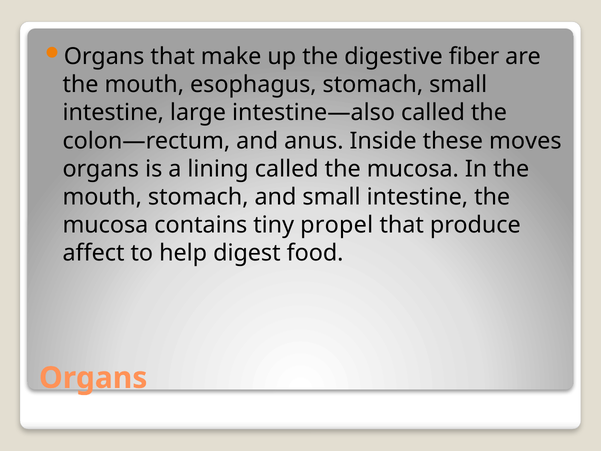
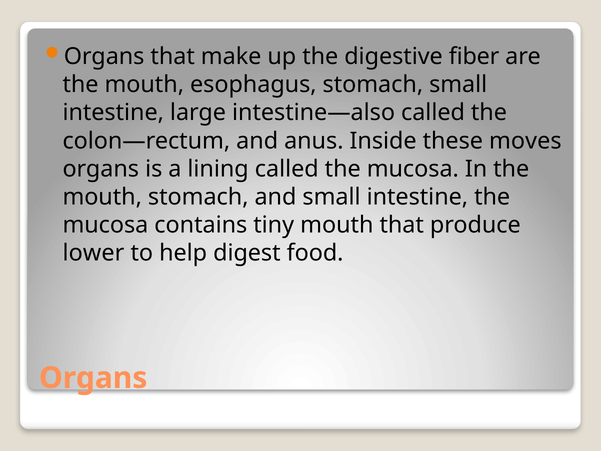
tiny propel: propel -> mouth (337, 225)
affect: affect -> lower (93, 253)
